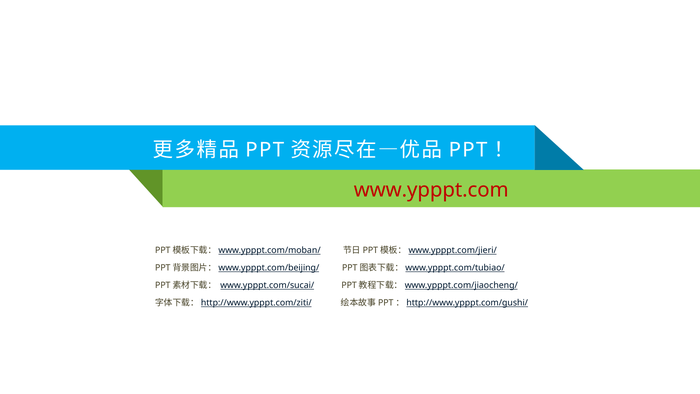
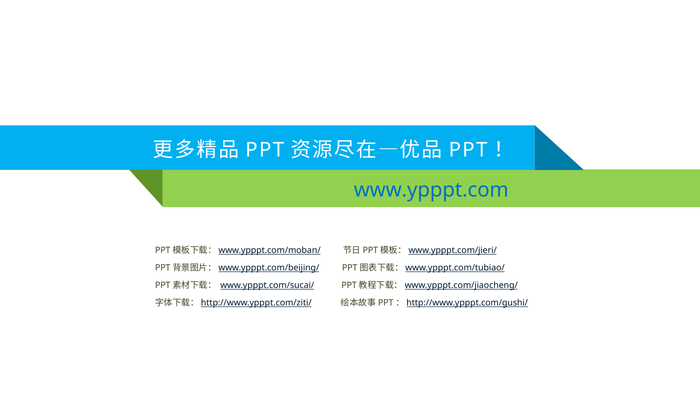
www.ypppt.com colour: red -> blue (431, 190)
